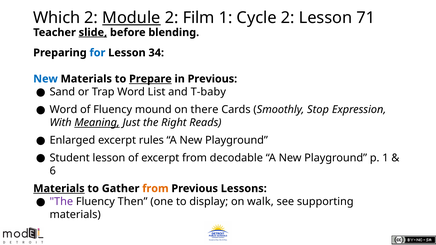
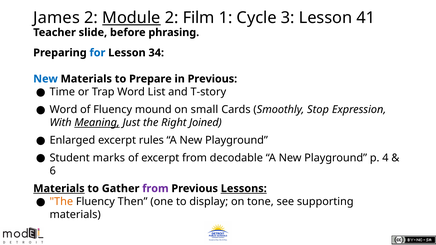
Which: Which -> James (57, 18)
Cycle 2: 2 -> 3 (288, 18)
71: 71 -> 41 (366, 18)
slide underline: present -> none (93, 32)
blending: blending -> phrasing (174, 32)
Prepare underline: present -> none (150, 79)
Sand: Sand -> Time (62, 92)
T-baby: T-baby -> T-story (208, 92)
there: there -> small (204, 110)
Reads: Reads -> Joined (205, 123)
Student lesson: lesson -> marks (109, 158)
p 1: 1 -> 4 (385, 158)
from colour: orange -> purple (155, 189)
Lessons underline: none -> present (244, 189)
The colour: purple -> orange (61, 202)
walk: walk -> tone (260, 202)
